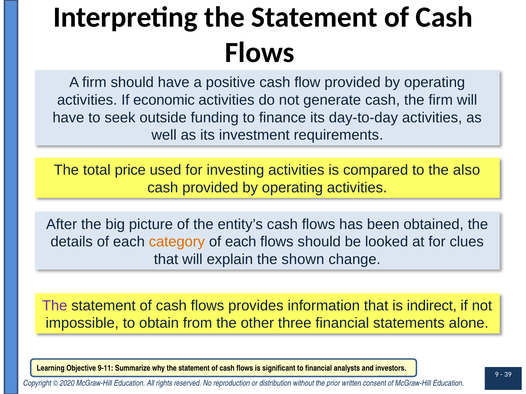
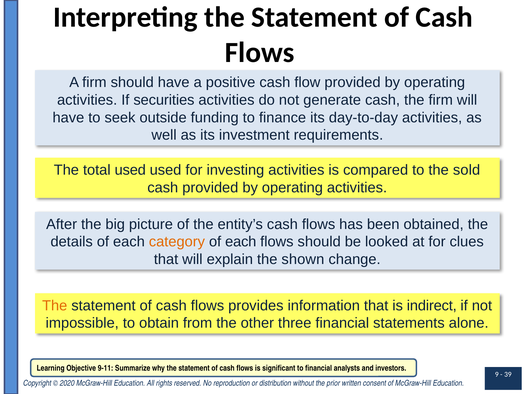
economic: economic -> securities (164, 100)
total price: price -> used (130, 170)
also: also -> sold (467, 170)
The colour: purple -> orange (55, 306)
